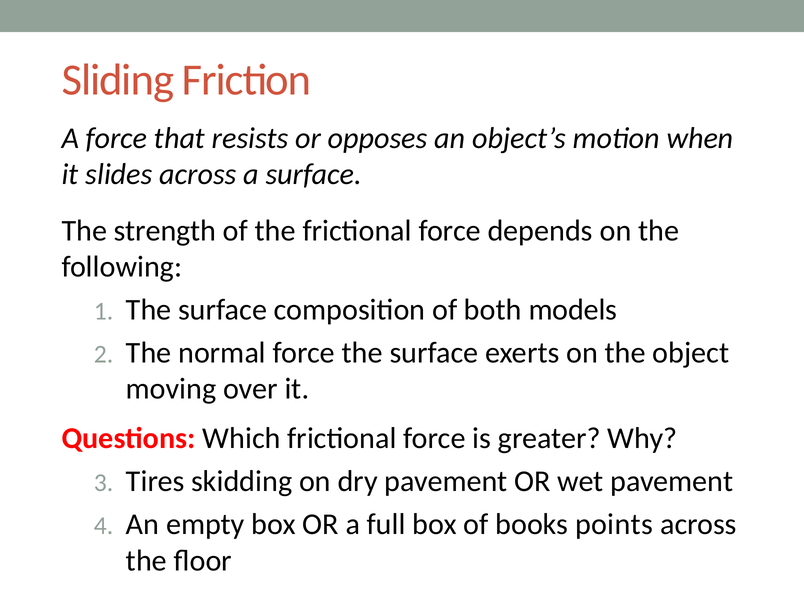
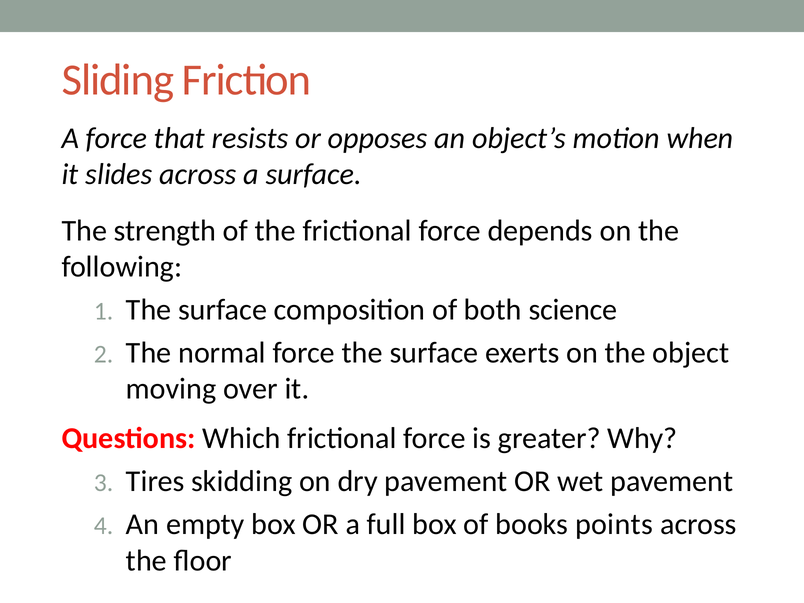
models: models -> science (573, 310)
